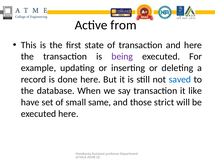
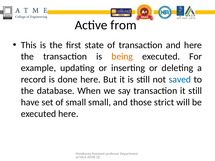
being colour: purple -> orange (122, 57)
it like: like -> still (195, 91)
small same: same -> small (100, 102)
